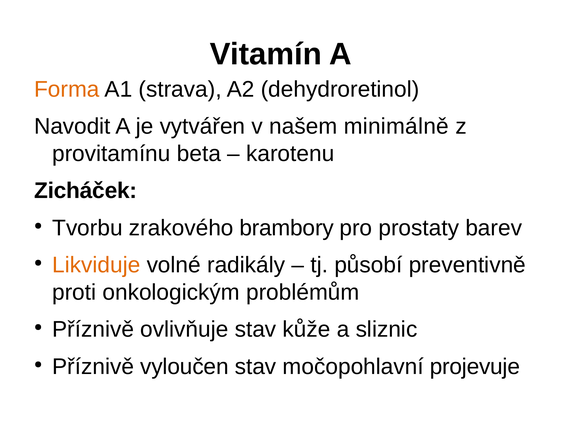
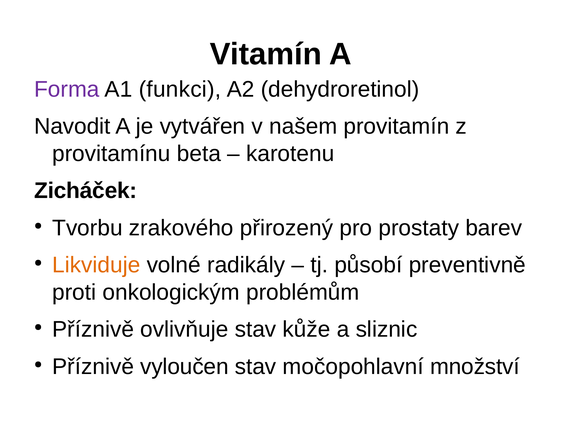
Forma colour: orange -> purple (67, 89)
strava: strava -> funkci (180, 89)
minimálně: minimálně -> provitamín (396, 127)
brambory: brambory -> přirozený (287, 228)
projevuje: projevuje -> množství (475, 367)
